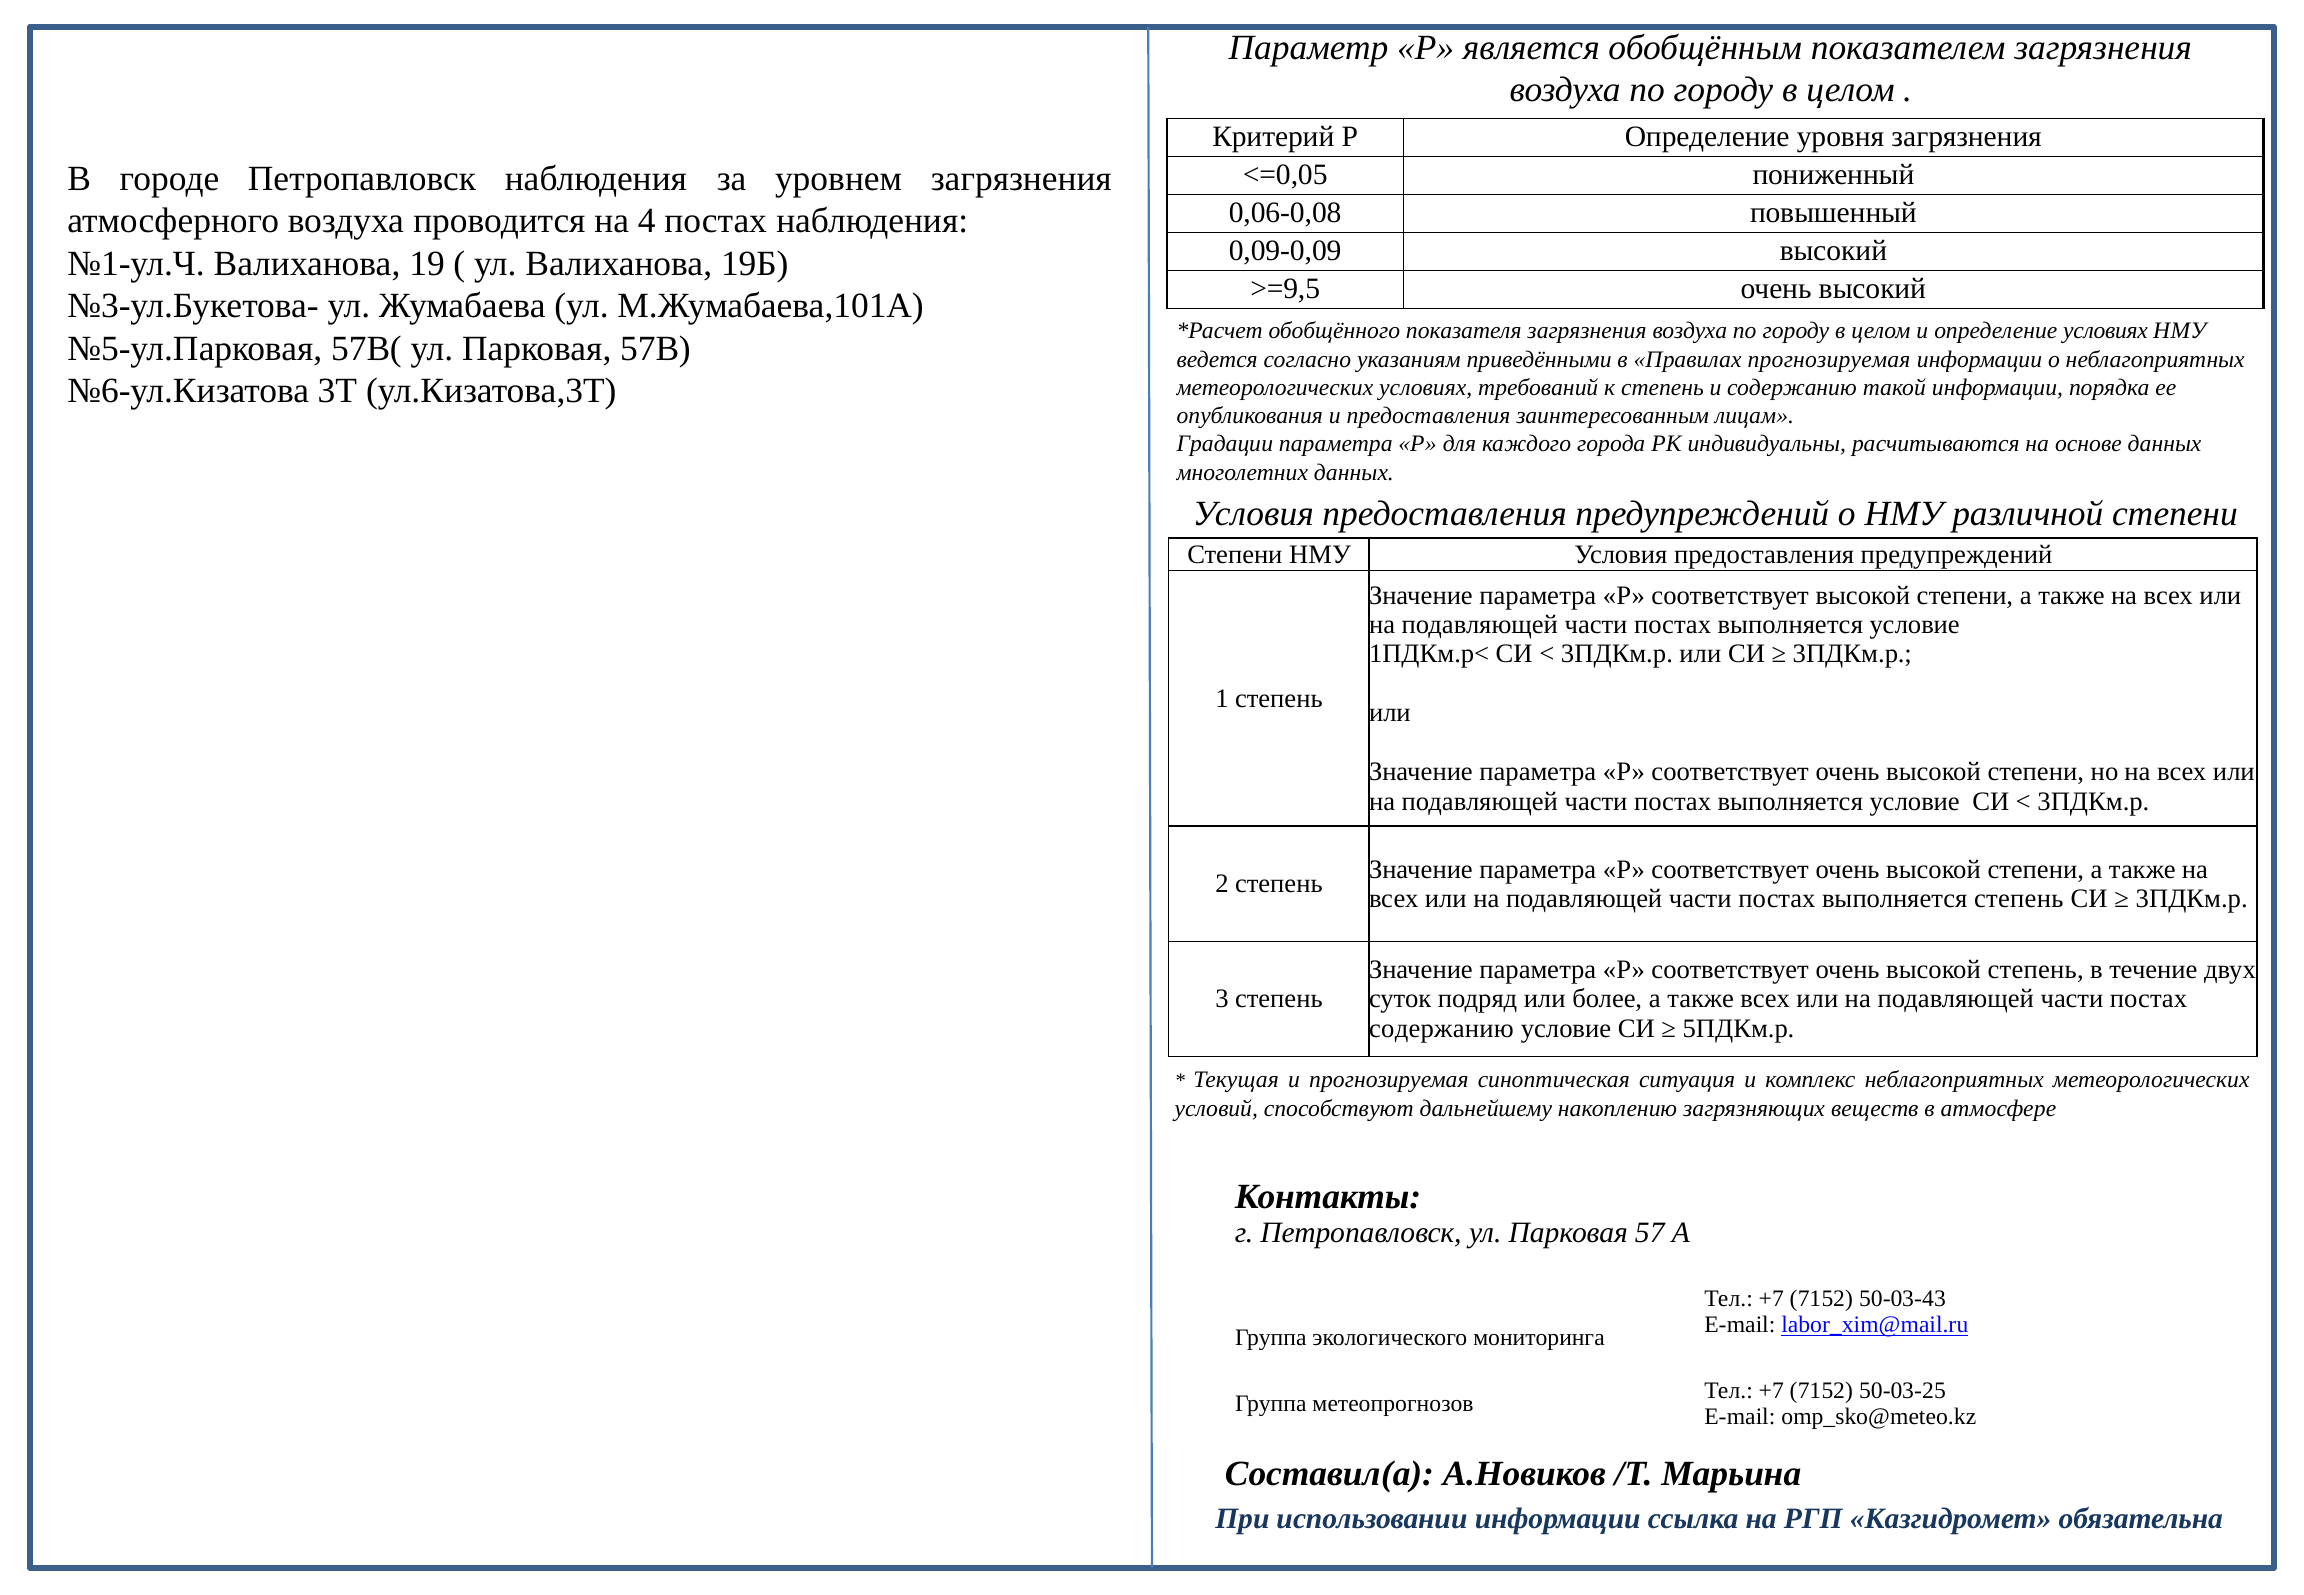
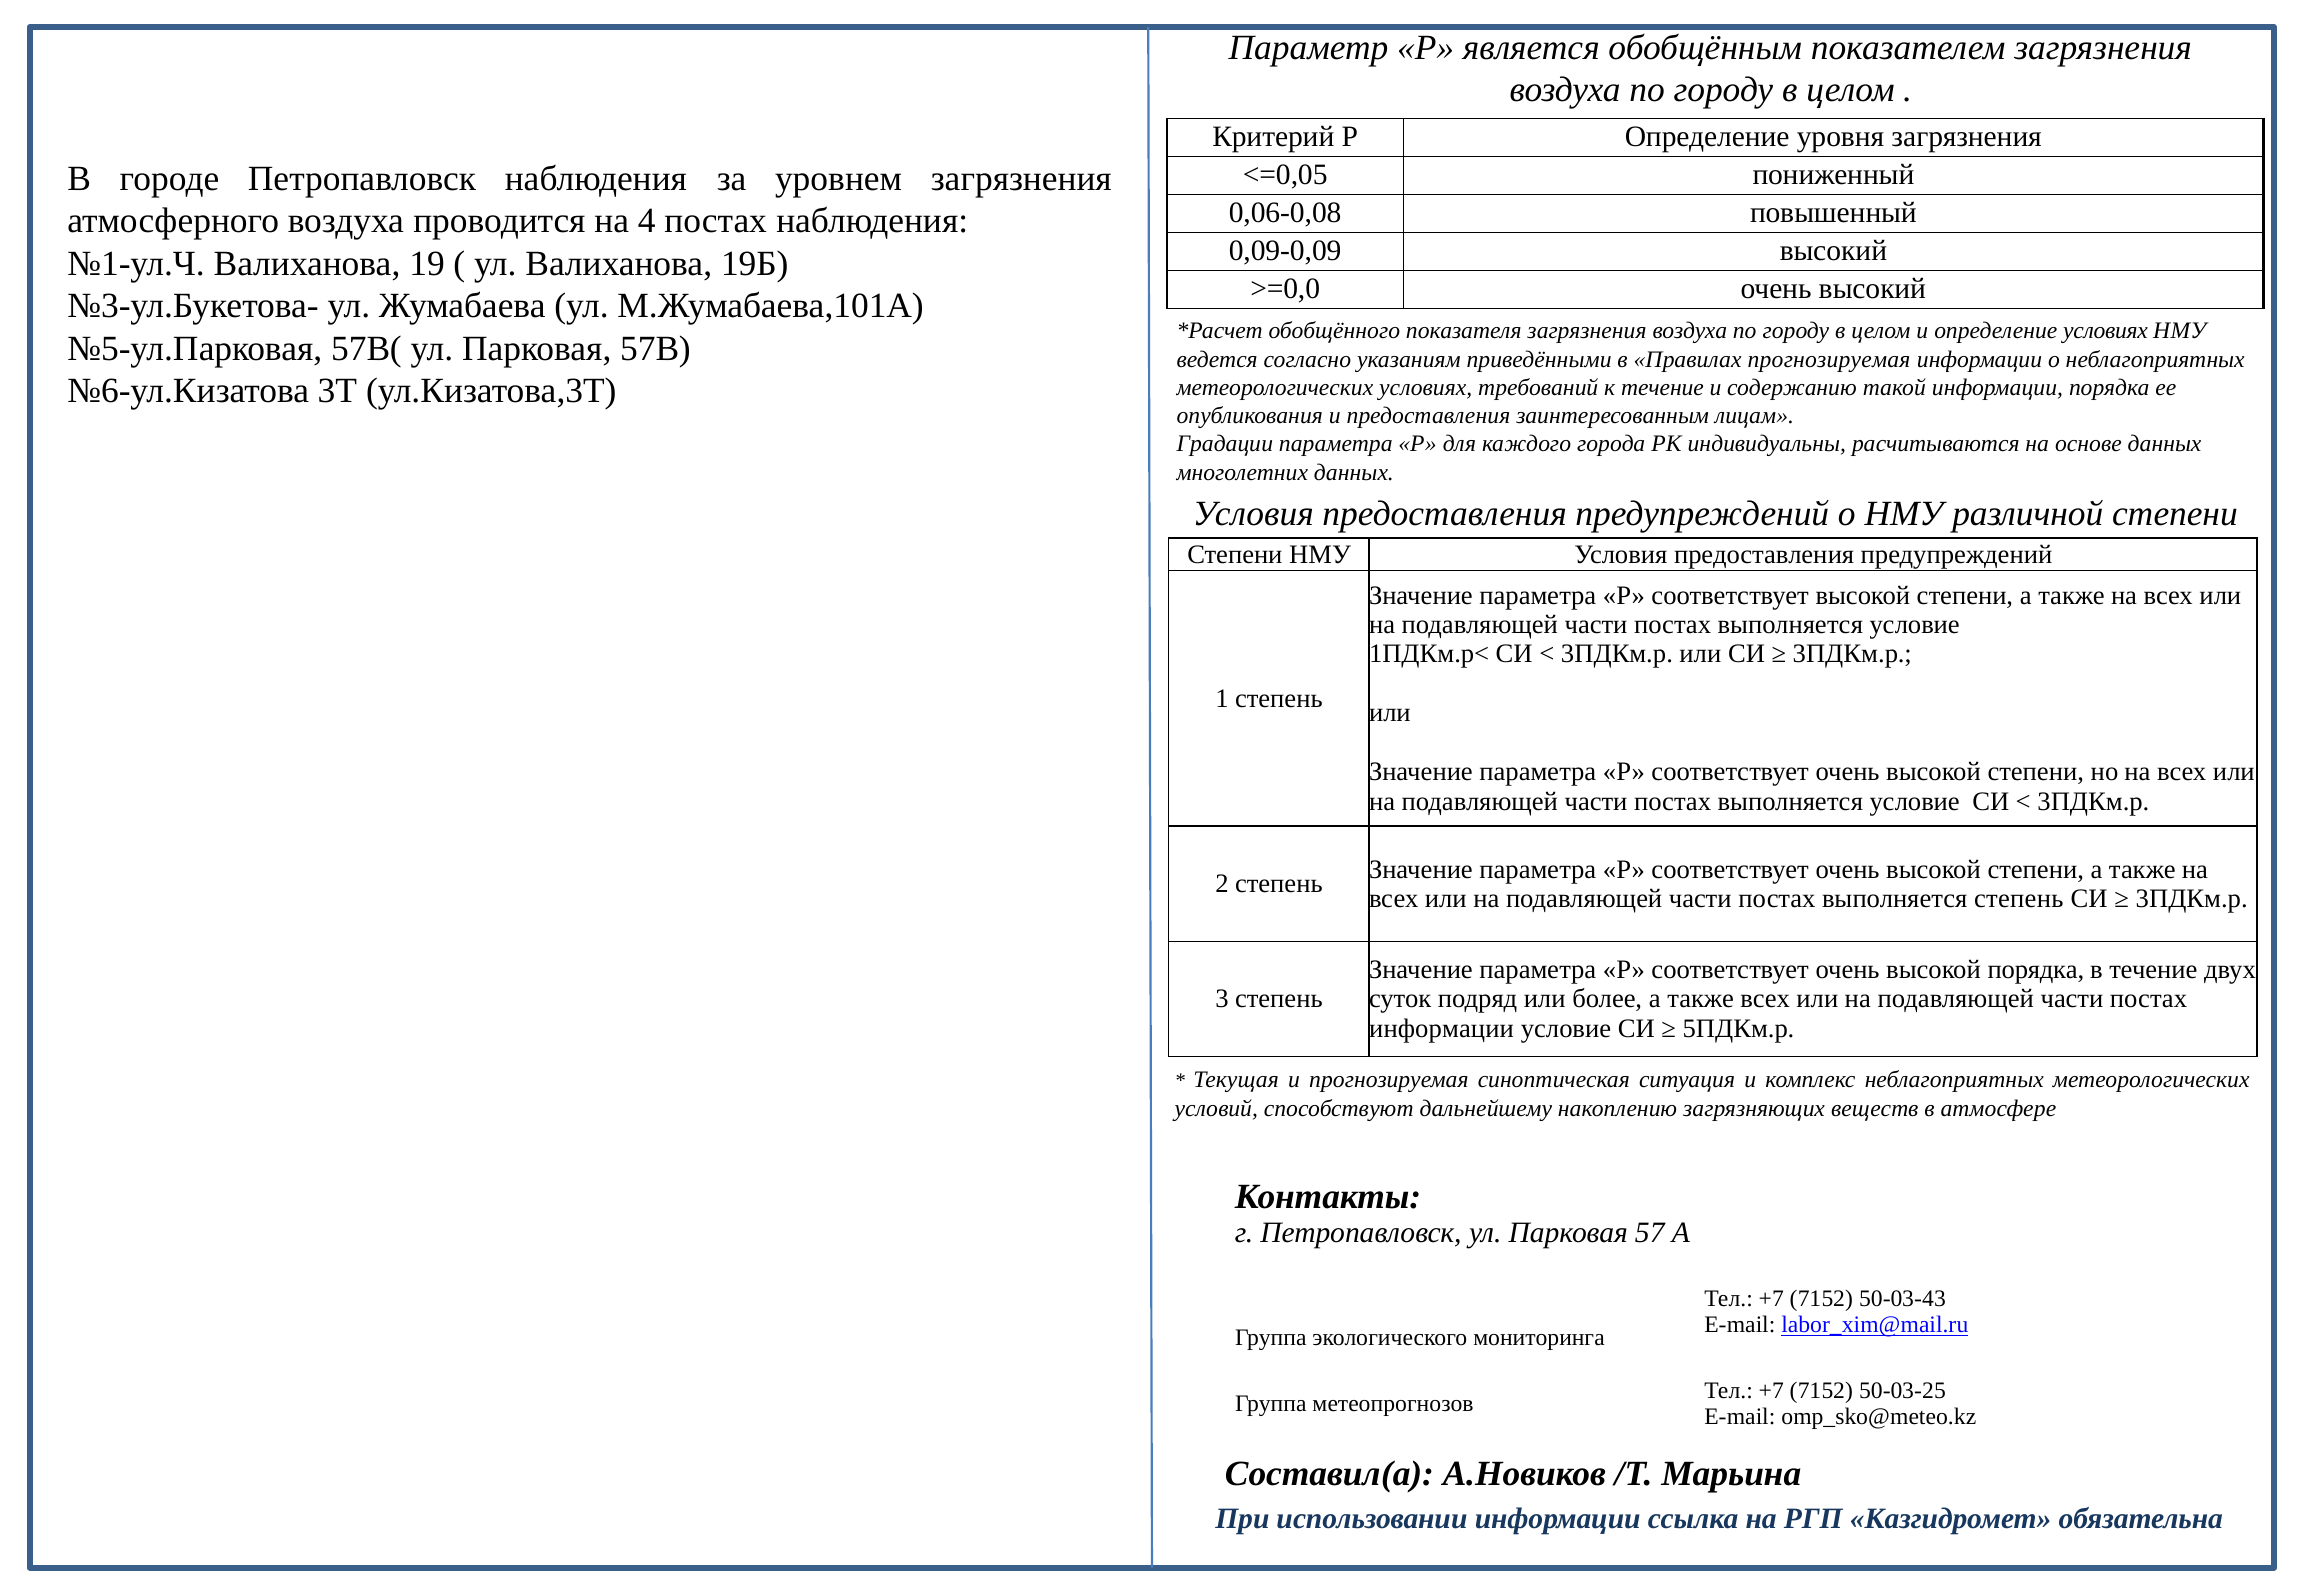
>=9,5: >=9,5 -> >=0,0 (1285, 289)
к степень: степень -> течение (1662, 388)
высокой степень: степень -> порядка (2036, 970)
содержанию: содержанию -> информации (1442, 1029)
